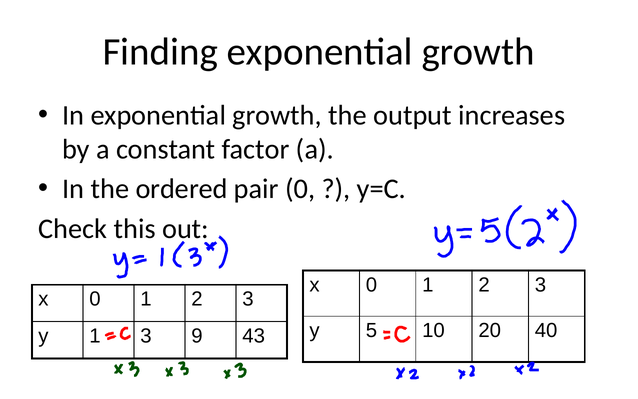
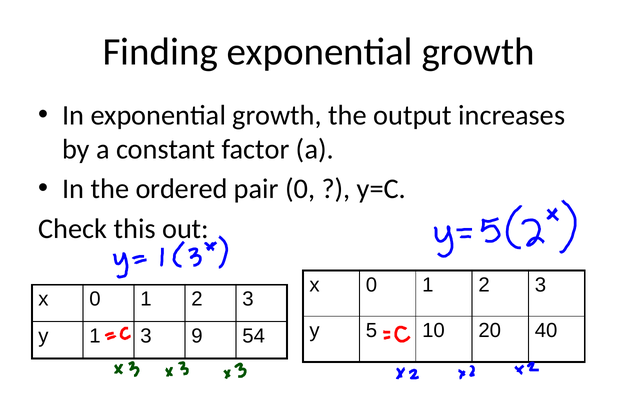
43: 43 -> 54 (254, 336)
